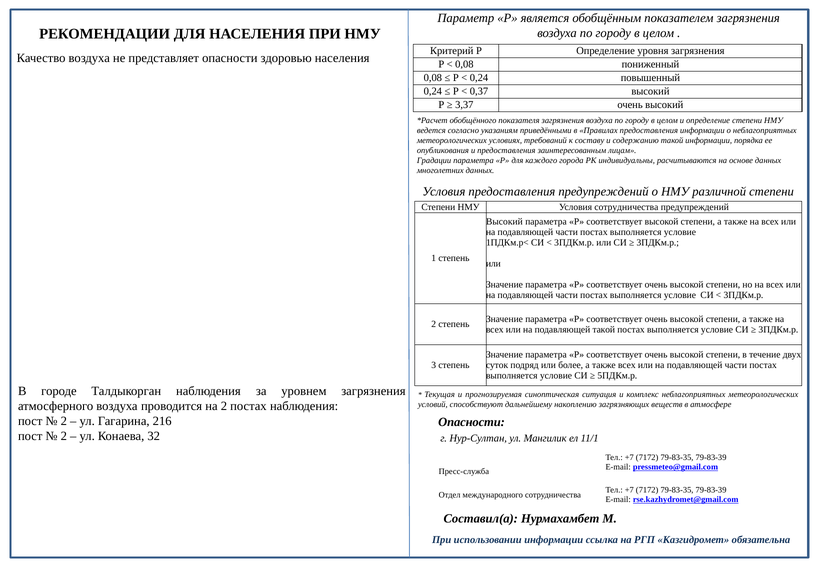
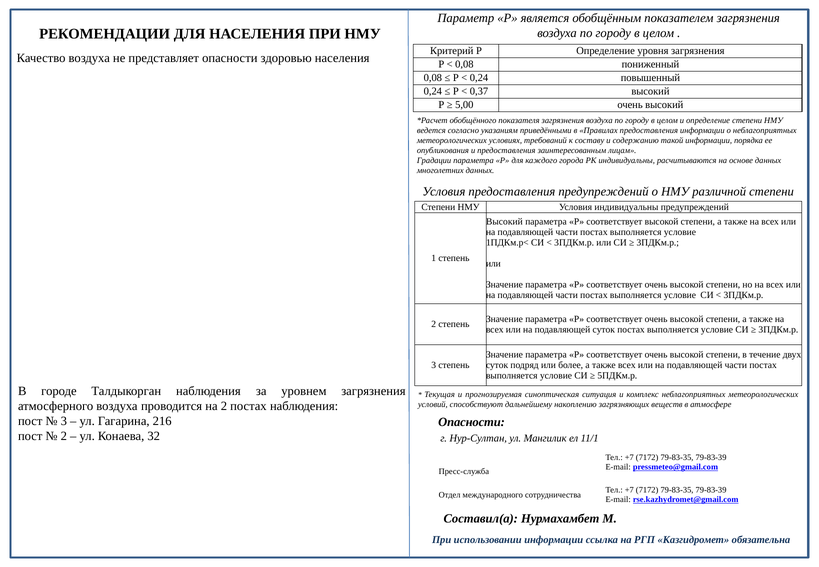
3,37: 3,37 -> 5,00 (464, 105)
Условия сотрудничества: сотрудничества -> индивидуальны (626, 207)
подавляющей такой: такой -> суток (604, 329)
2: 2 -> 3 (64, 421)
